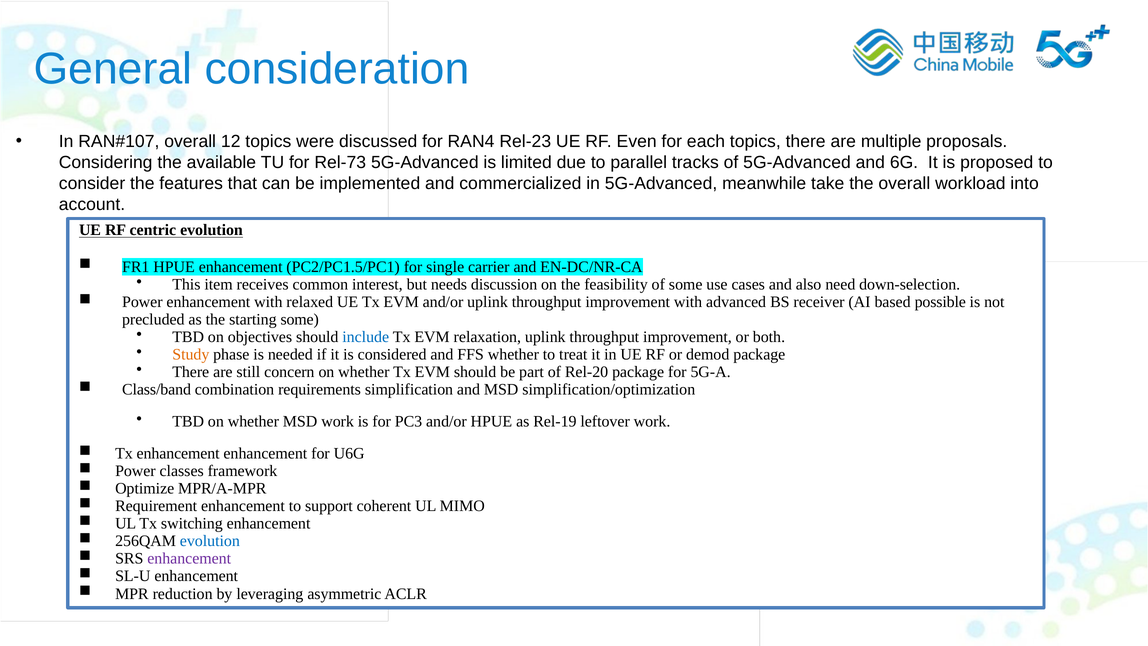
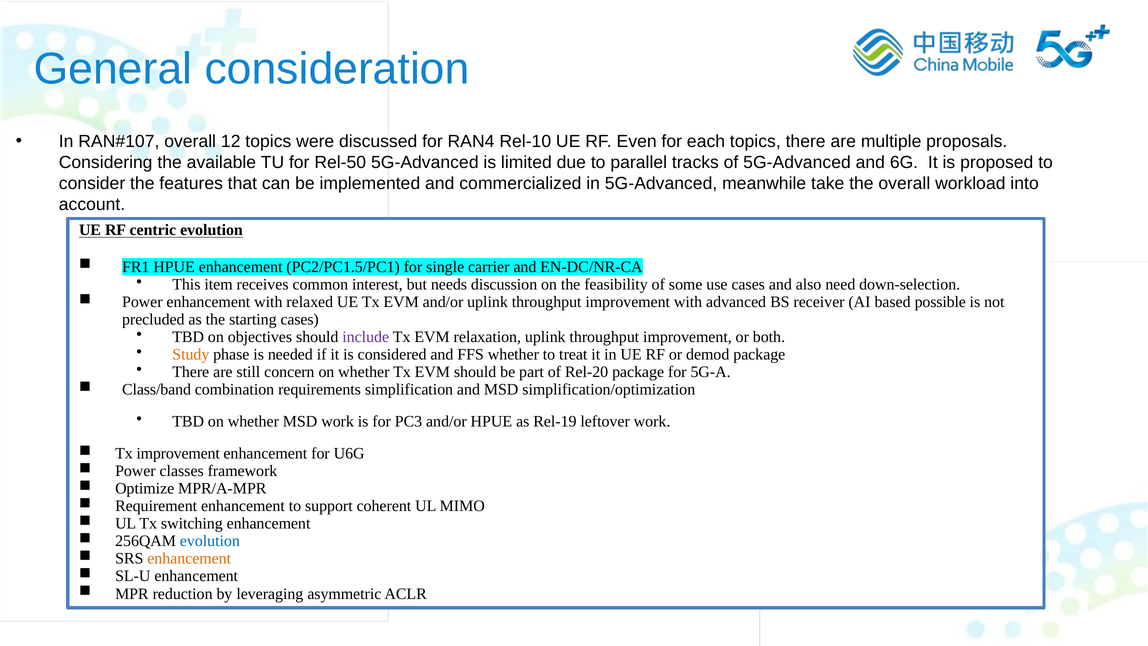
Rel-23: Rel-23 -> Rel-10 (525, 141)
Rel-73: Rel-73 -> Rel-50 (340, 162)
starting some: some -> cases (300, 319)
include colour: blue -> purple (366, 337)
Tx enhancement: enhancement -> improvement (178, 453)
enhancement colour: purple -> orange (189, 558)
